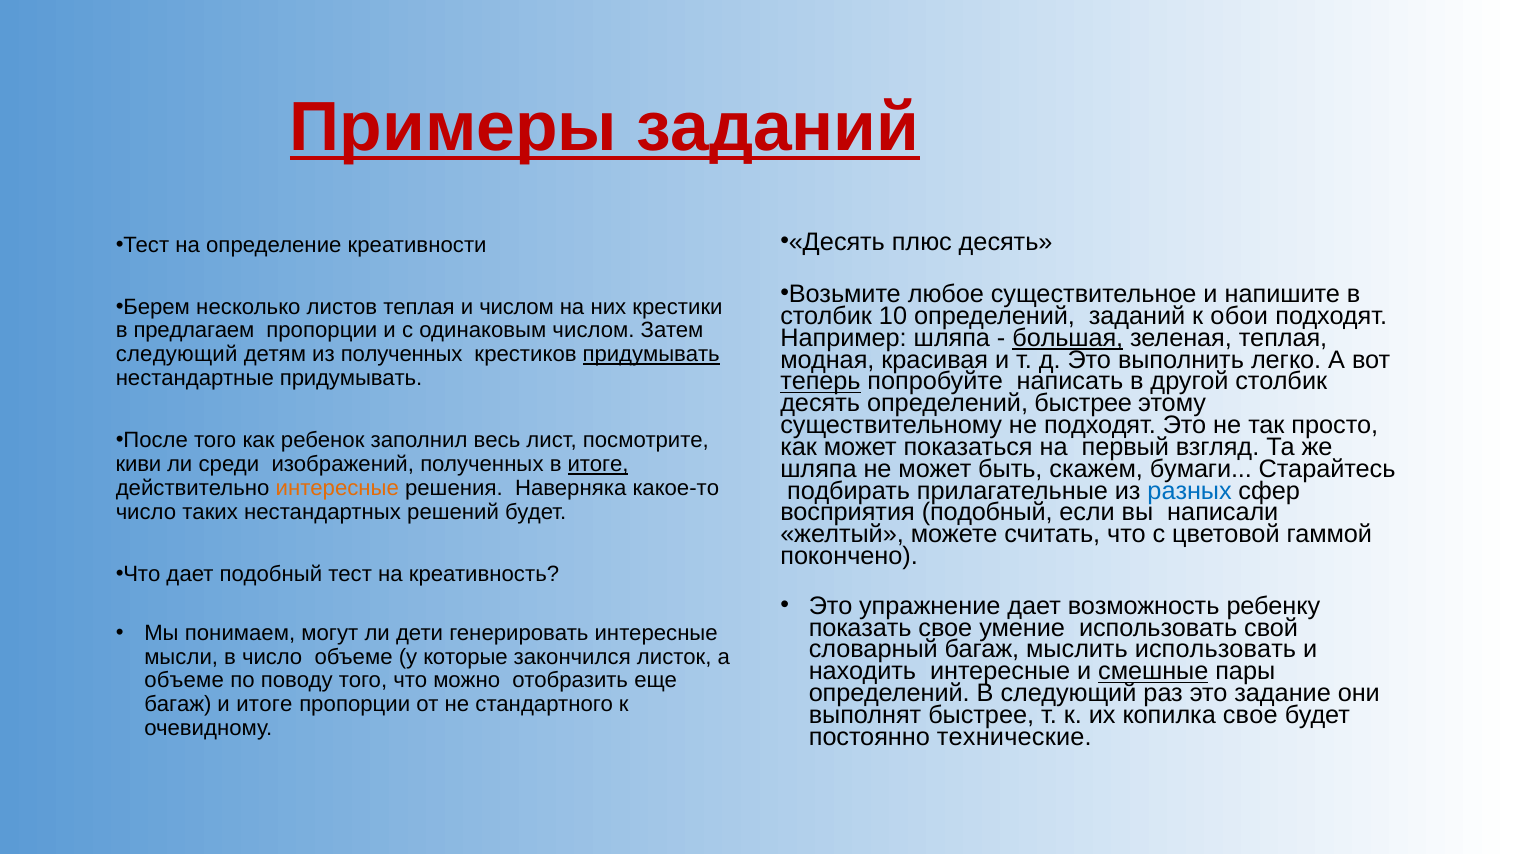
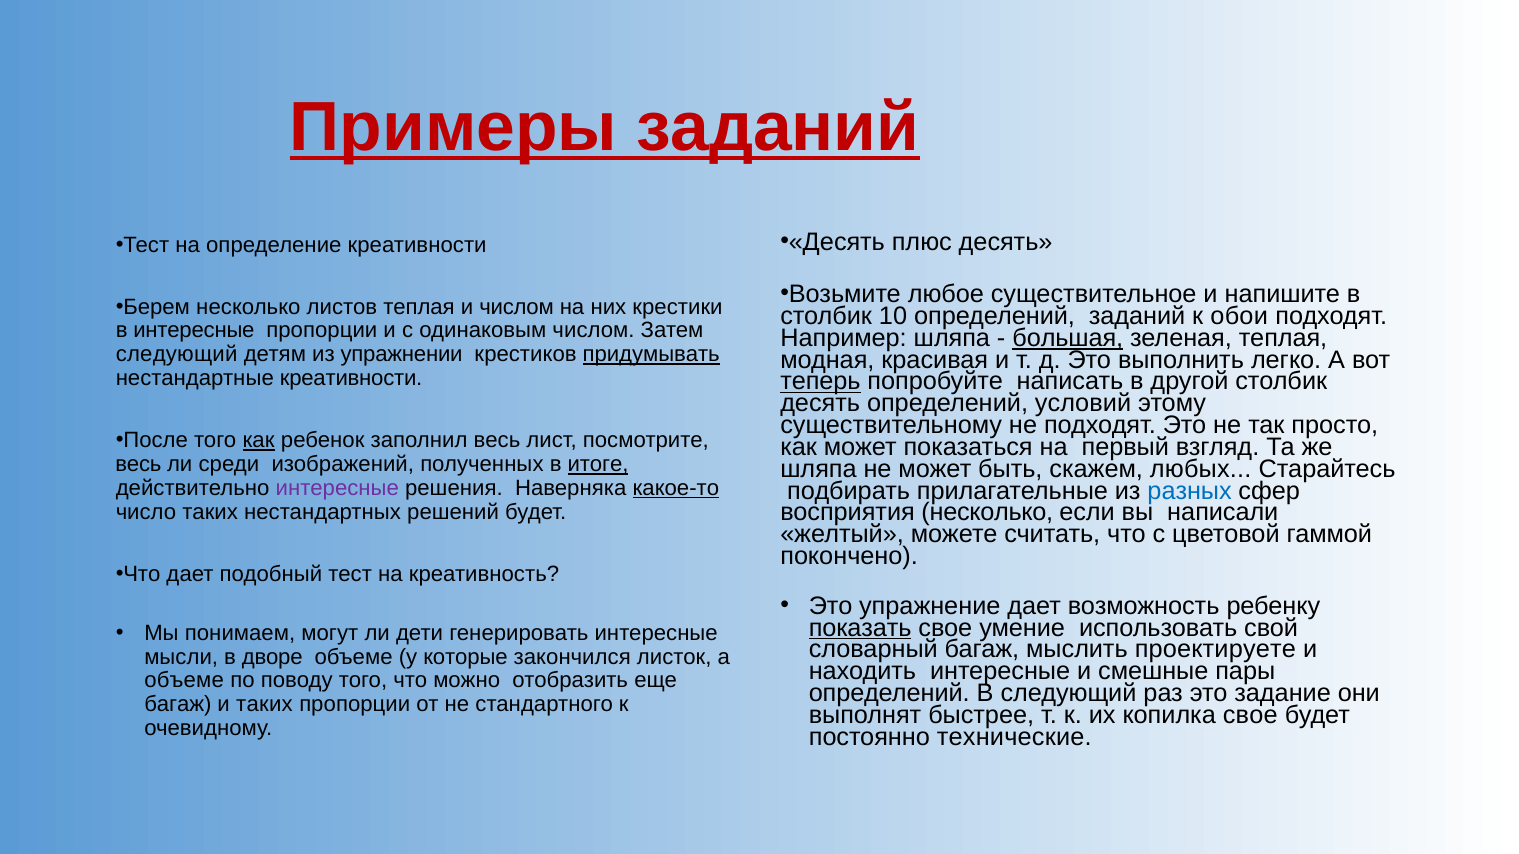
в предлагаем: предлагаем -> интересные (194, 331)
из полученных: полученных -> упражнении (402, 355)
нестандартные придумывать: придумывать -> креативности (351, 379)
определений быстрее: быстрее -> условий (1083, 404)
как underline: none -> present (259, 441)
киви: киви -> весь (138, 465)
бумаги: бумаги -> любых (1201, 469)
интересные colour: orange -> purple (337, 489)
какое-то underline: none -> present (676, 489)
восприятия подобный: подобный -> несколько (987, 513)
показать underline: none -> present (860, 628)
мыслить использовать: использовать -> проектируете (1215, 650)
в число: число -> дворе (272, 657)
смешные underline: present -> none (1153, 672)
и итоге: итоге -> таких (264, 705)
